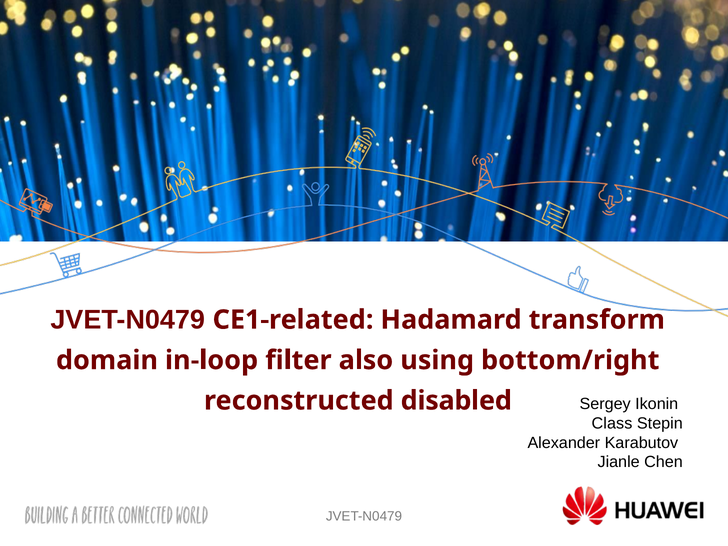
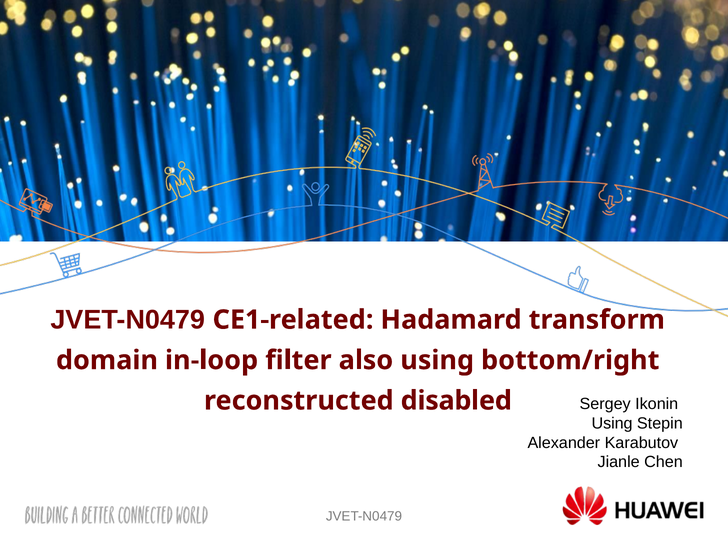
Class: Class -> Using (612, 423)
